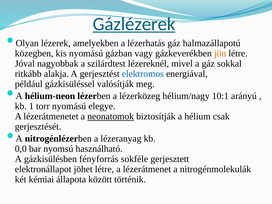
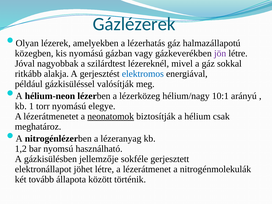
Gázlézerek underline: present -> none (134, 24)
jön colour: orange -> purple (220, 53)
gerjesztését: gerjesztését -> meghatároz (38, 127)
0,0: 0,0 -> 1,2 (21, 149)
fényforrás: fényforrás -> jellemzője (99, 159)
kémiai: kémiai -> tovább (41, 179)
